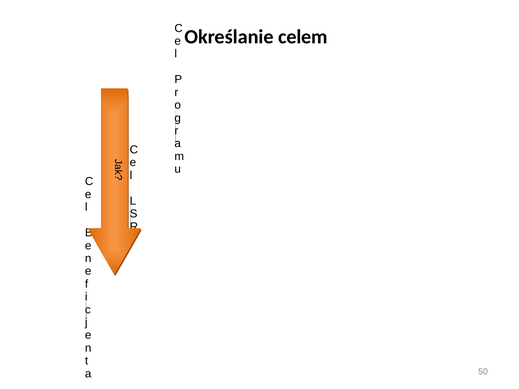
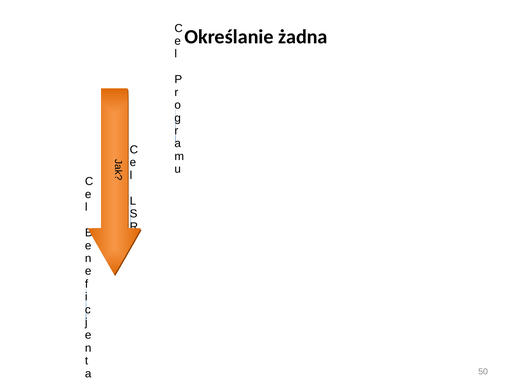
celem: celem -> żadna (303, 37)
